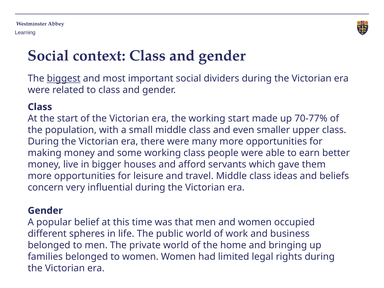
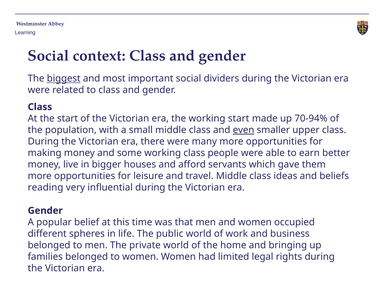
70-77%: 70-77% -> 70-94% (311, 118)
even underline: none -> present (244, 130)
concern: concern -> reading (46, 188)
